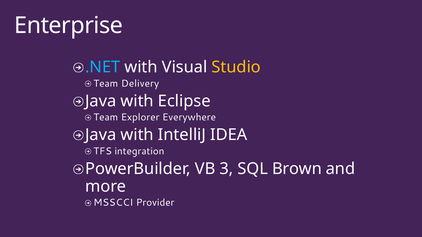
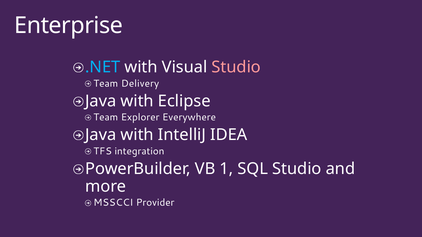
Studio colour: yellow -> pink (236, 67)
3: 3 -> 1 (226, 169)
SQL Brown: Brown -> Studio (297, 169)
